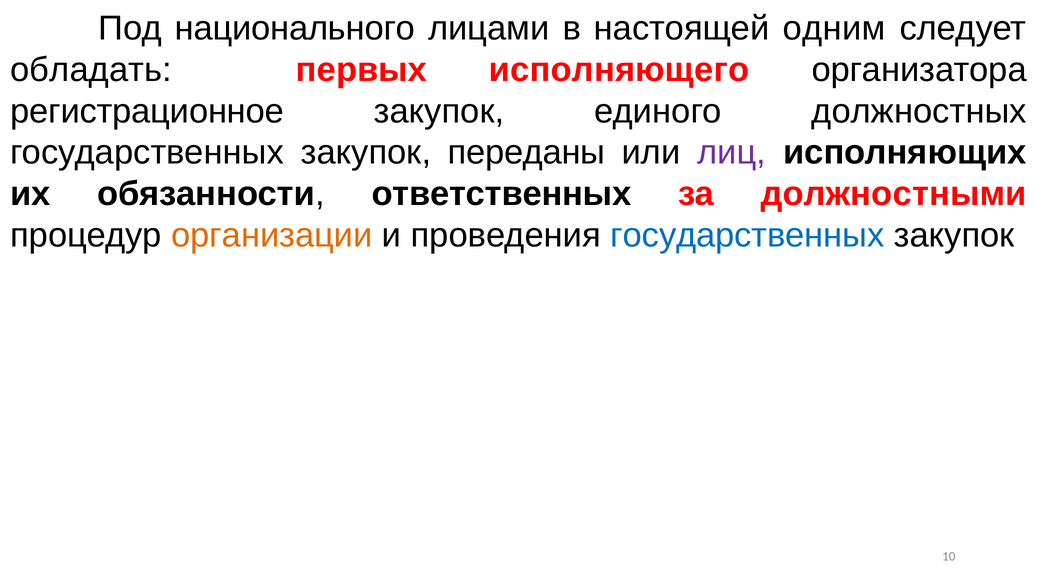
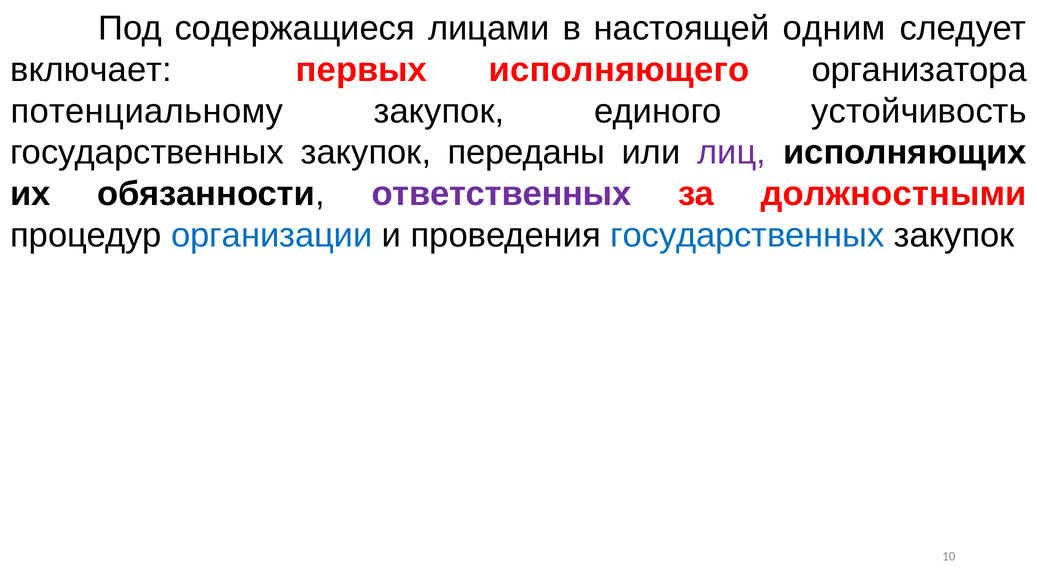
национального: национального -> содержащиеся (295, 28)
обладать: обладать -> включает (91, 70)
регистрационное: регистрационное -> потенциальному (147, 111)
должностных: должностных -> устойчивость (919, 111)
ответственных colour: black -> purple (502, 194)
организации colour: orange -> blue (272, 236)
